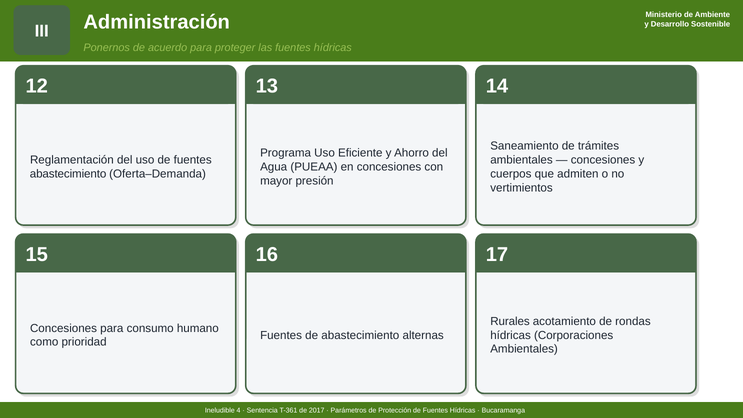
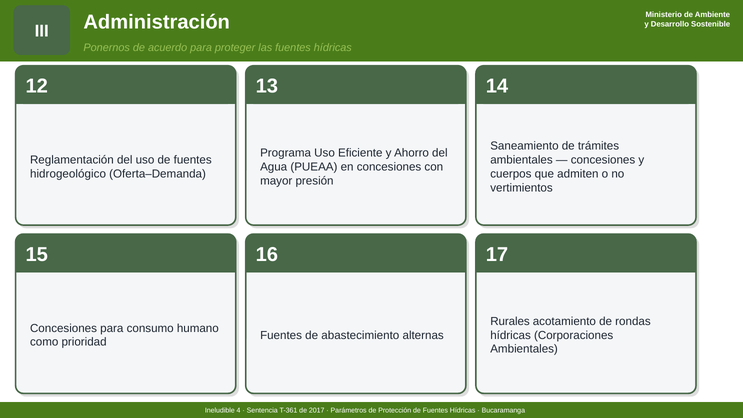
abastecimiento: abastecimiento -> hidrogeológico (68, 174)
